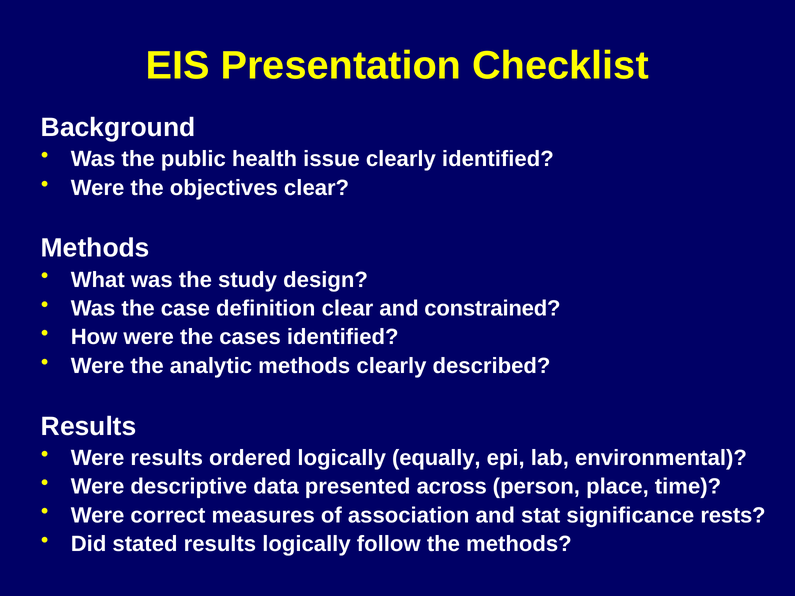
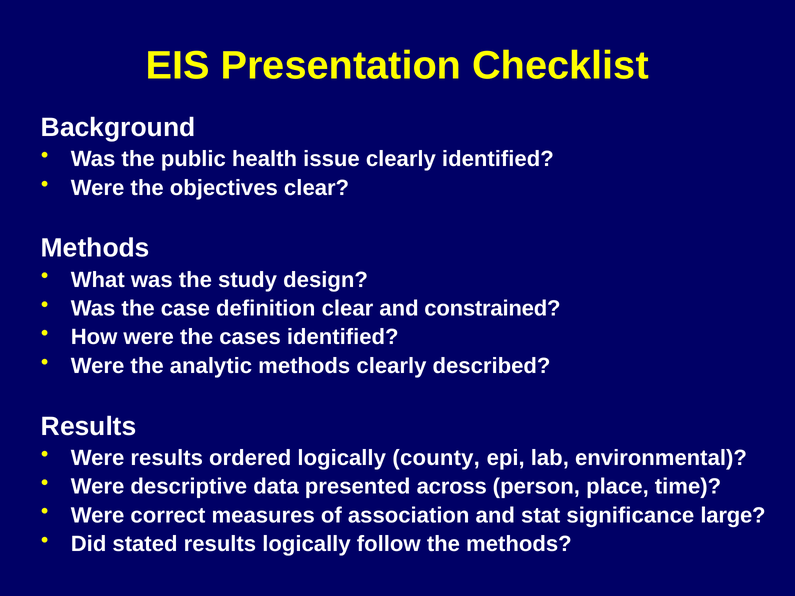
equally: equally -> county (436, 458)
rests: rests -> large (733, 515)
